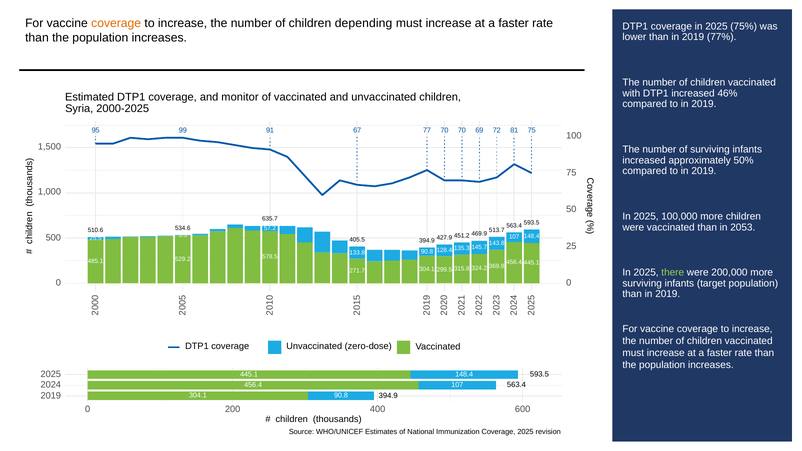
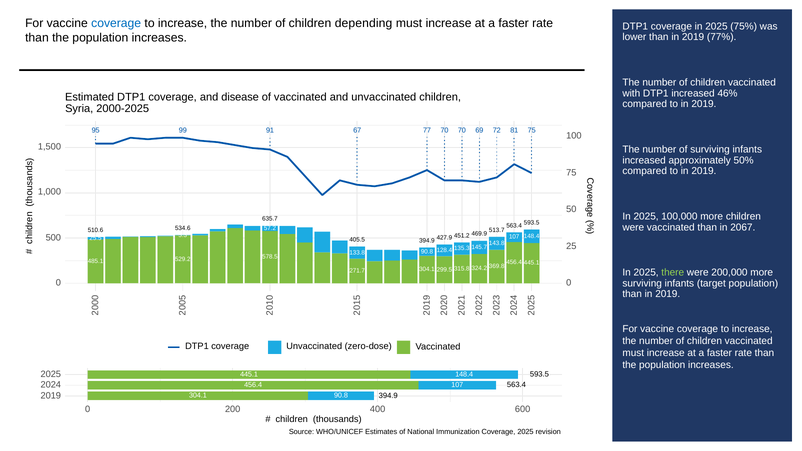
coverage colour: orange -> blue (116, 23)
monitor: monitor -> disease (240, 97)
2053: 2053 -> 2067 (743, 227)
